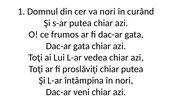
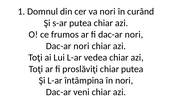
fi dac-ar gata: gata -> nori (134, 34)
gata: gata -> nori (81, 46)
